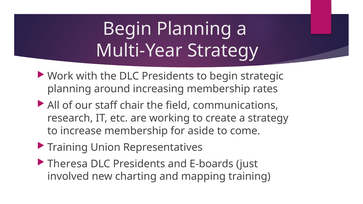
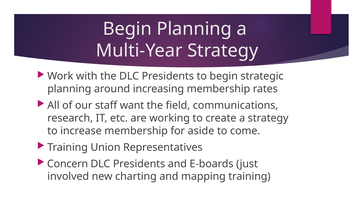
chair: chair -> want (132, 106)
Theresa: Theresa -> Concern (68, 164)
